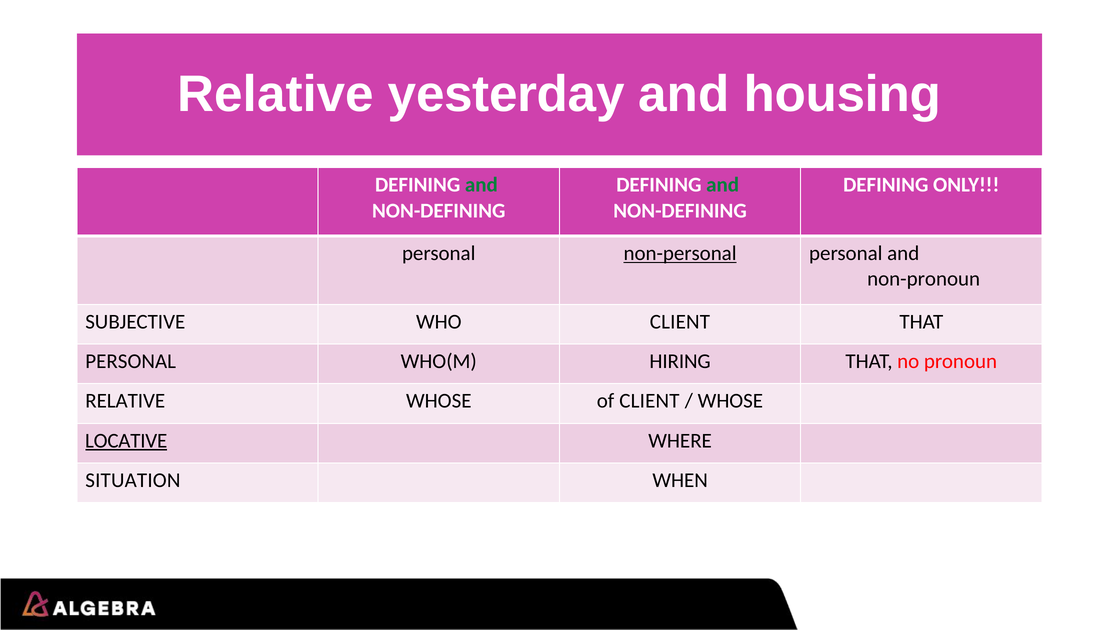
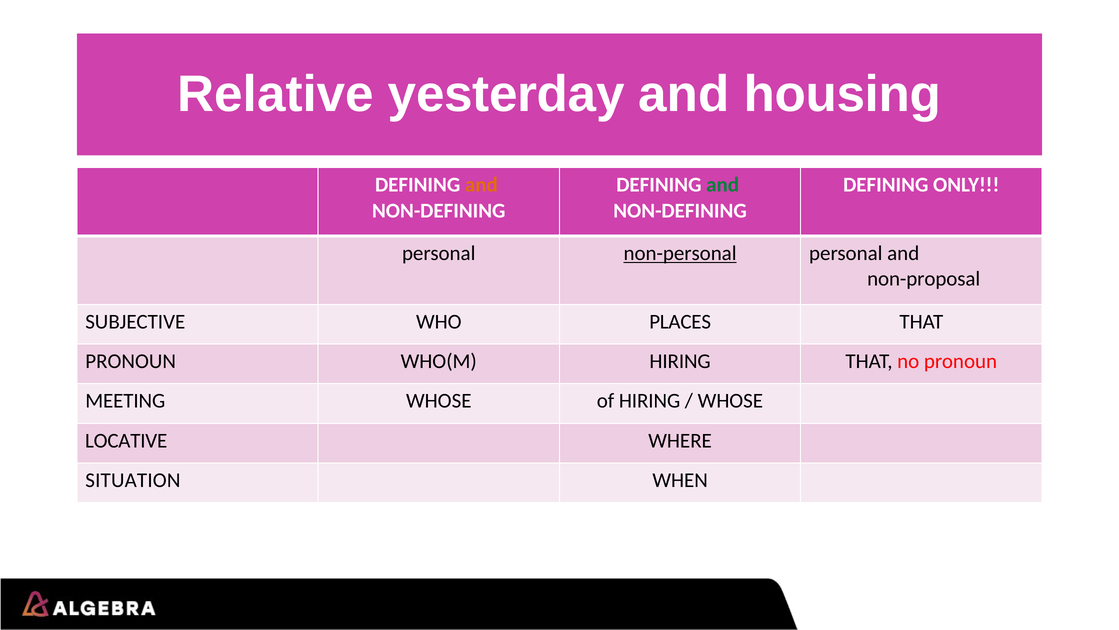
and colour: green -> orange (481, 185)
non-pronoun: non-pronoun -> non-proposal (924, 279)
WHO CLIENT: CLIENT -> PLACES (680, 321)
PERSONAL: PERSONAL -> PRONOUN (131, 361)
RELATIVE: RELATIVE -> MEETING (125, 401)
of CLIENT: CLIENT -> HIRING (650, 401)
LOCATIVE underline: present -> none (126, 440)
